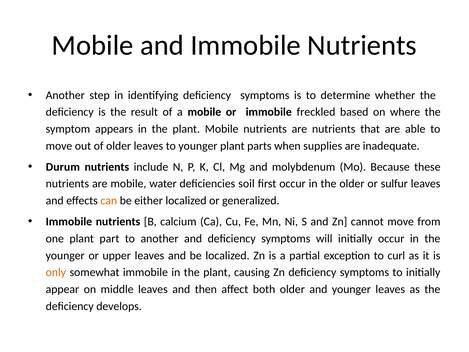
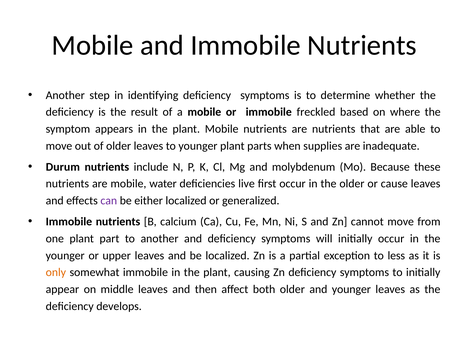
soil: soil -> live (247, 184)
sulfur: sulfur -> cause (394, 184)
can colour: orange -> purple (109, 201)
curl: curl -> less (396, 255)
